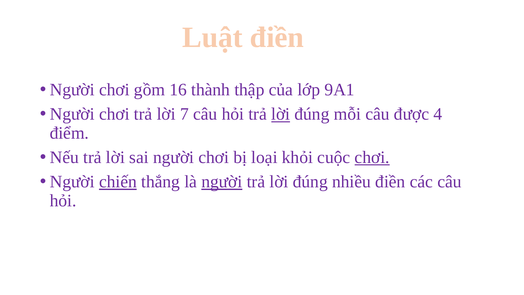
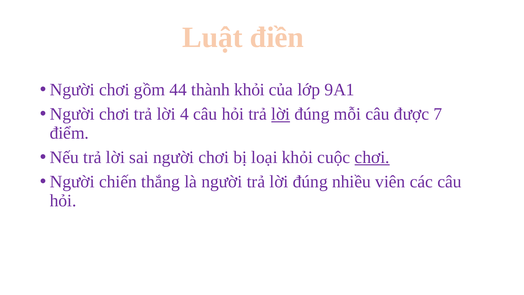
16: 16 -> 44 (178, 90)
thành thập: thập -> khỏi (250, 90)
7: 7 -> 4 (184, 114)
4: 4 -> 7 (438, 114)
chiến underline: present -> none (118, 182)
người underline: present -> none (222, 182)
nhiều điền: điền -> viên (390, 182)
